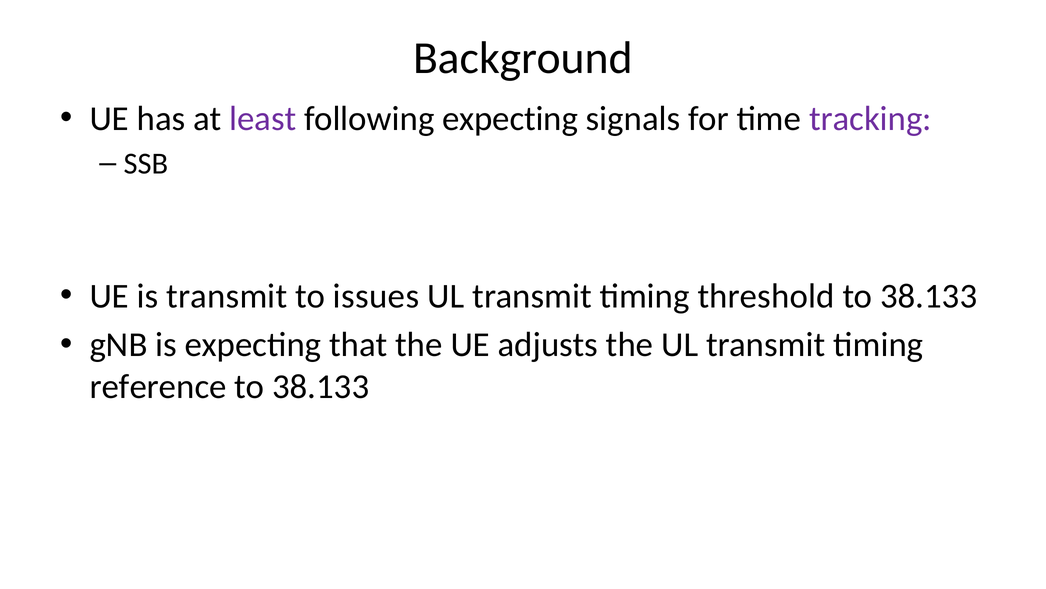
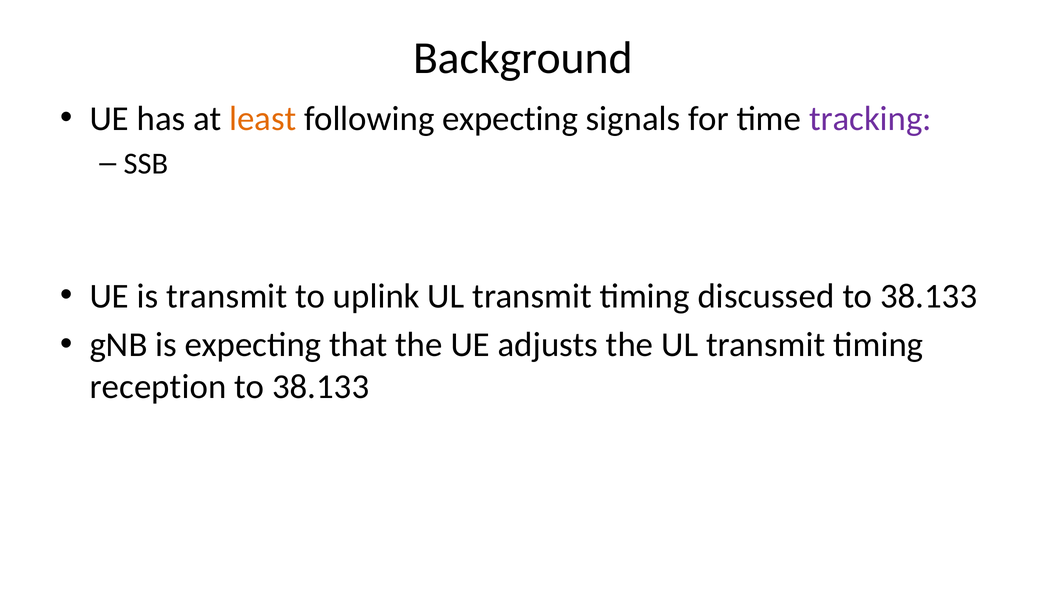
least colour: purple -> orange (263, 119)
issues: issues -> uplink (376, 296)
threshold: threshold -> discussed (766, 296)
reference: reference -> reception (158, 386)
